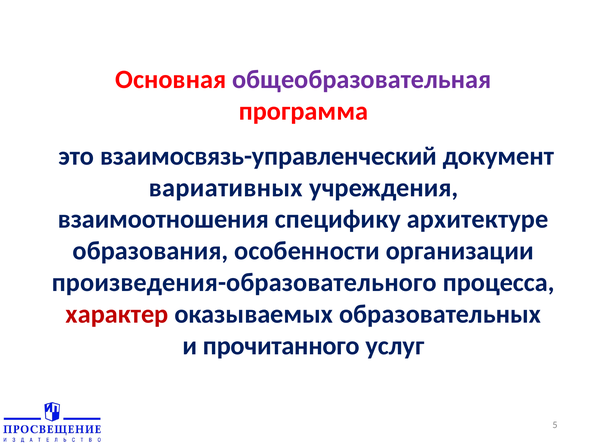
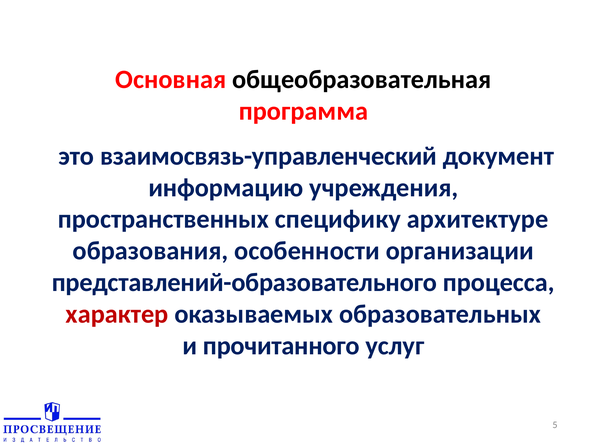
общеобразовательная colour: purple -> black (362, 79)
вариативных: вариативных -> информацию (226, 188)
взаимоотношения: взаимоотношения -> пространственных (163, 219)
произведения-образовательного: произведения-образовательного -> представлений-образовательного (244, 282)
